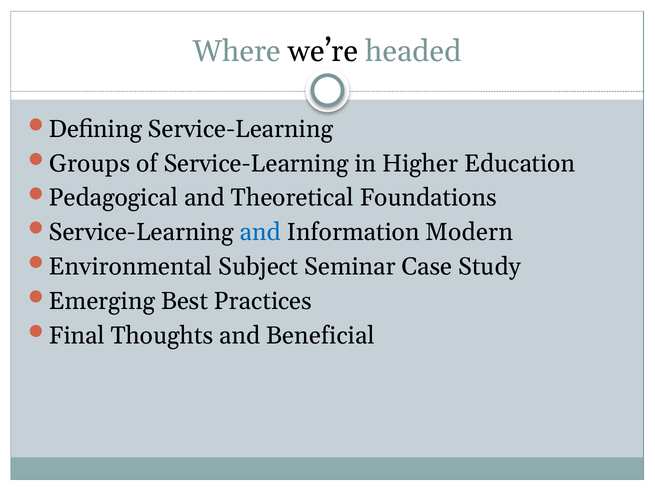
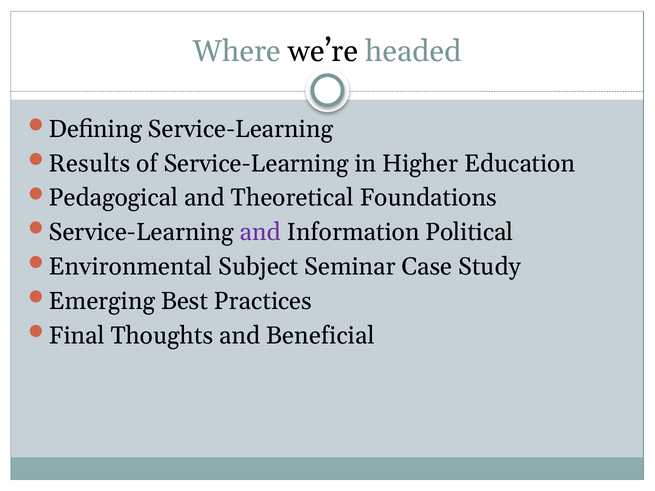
Groups: Groups -> Results (90, 164)
and colour: blue -> purple (260, 232)
Modern: Modern -> Political (469, 232)
